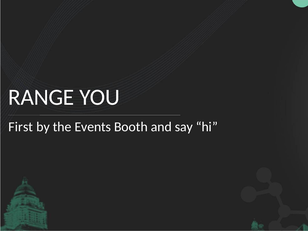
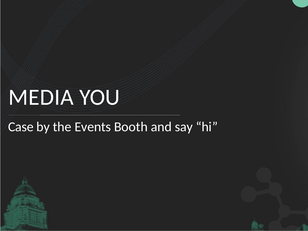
RANGE: RANGE -> MEDIA (41, 97)
First: First -> Case (21, 127)
